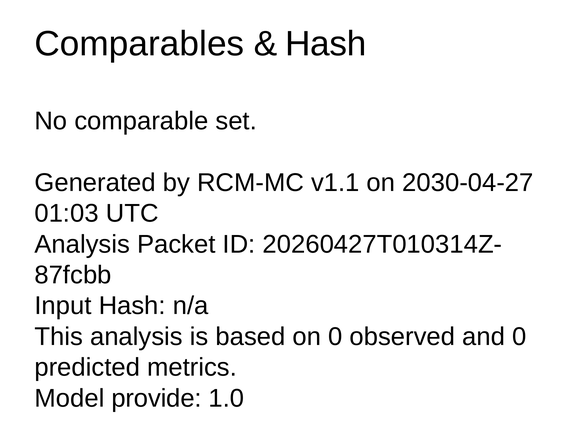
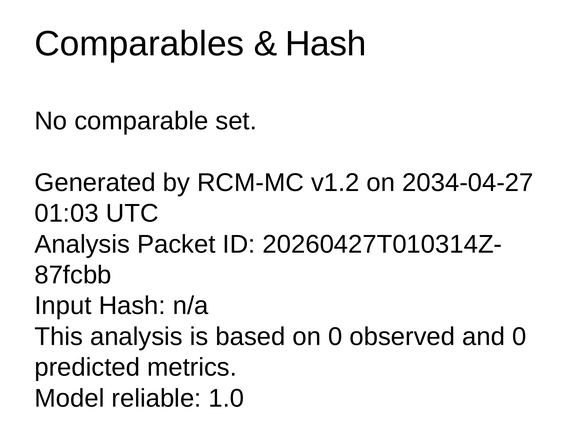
v1.1: v1.1 -> v1.2 (335, 183)
2030-04-27: 2030-04-27 -> 2034-04-27 (468, 183)
provide: provide -> reliable (156, 398)
